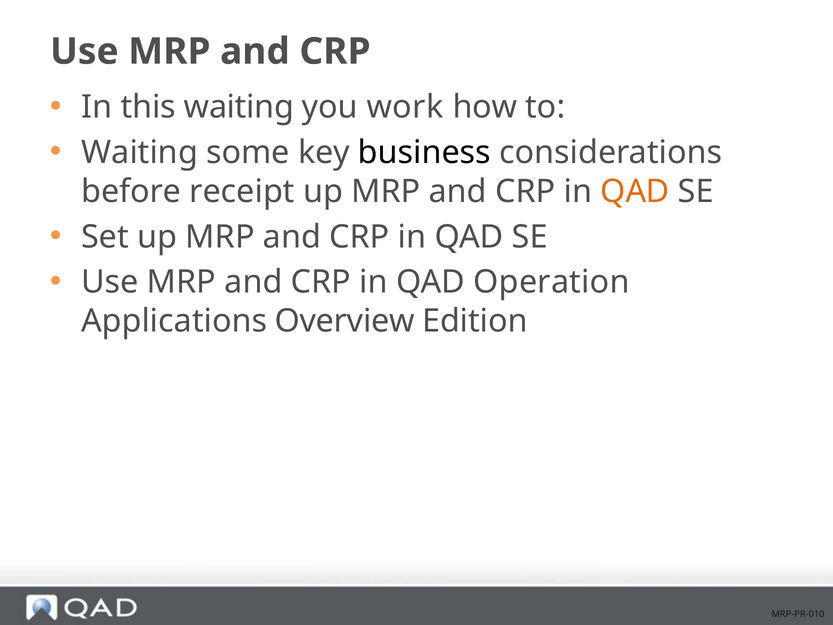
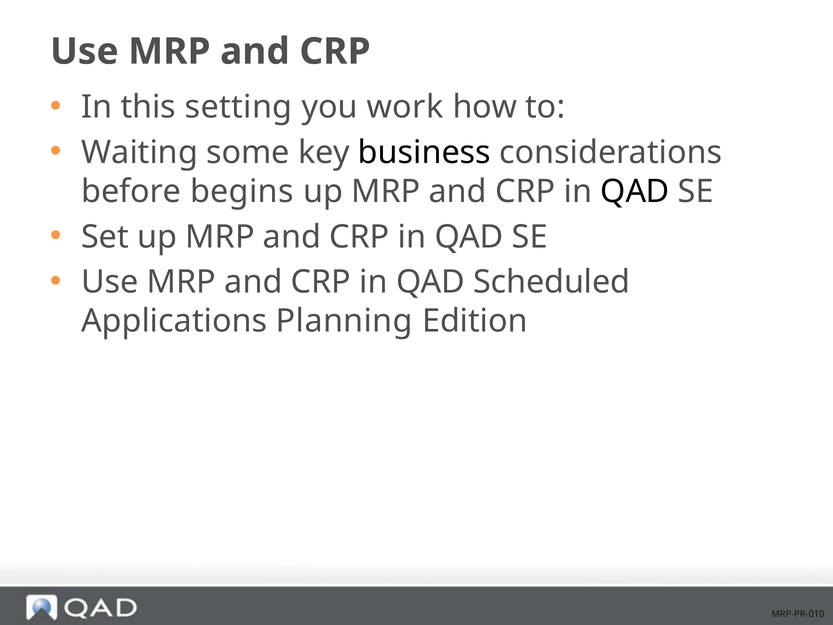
this waiting: waiting -> setting (239, 107)
receipt: receipt -> begins (242, 191)
QAD colour: orange -> black (635, 191)
Operation: Operation -> Scheduled (552, 282)
Overview: Overview -> Planning (344, 321)
